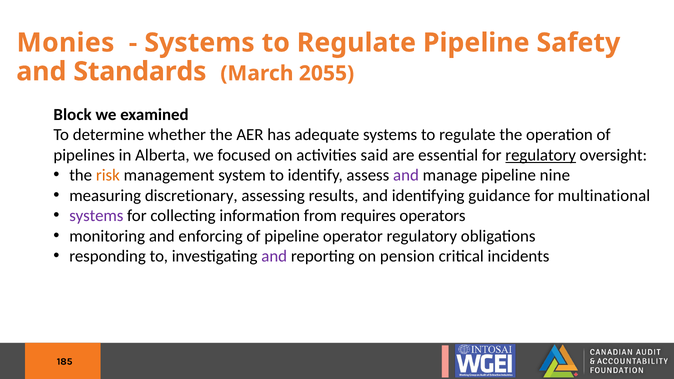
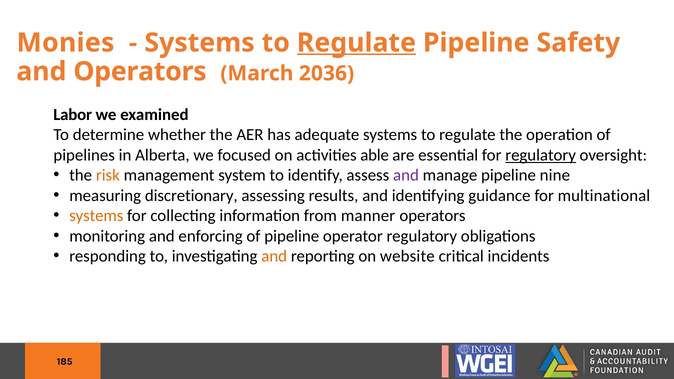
Regulate underline: none -> present (356, 43)
and Standards: Standards -> Operators (140, 72)
2055: 2055 -> 2036 (327, 73)
Block: Block -> Labor (73, 115)
said: said -> able (375, 155)
systems colour: purple -> orange (96, 216)
requires: requires -> manner (368, 216)
and colour: purple -> orange (274, 256)
pension: pension -> website (407, 256)
